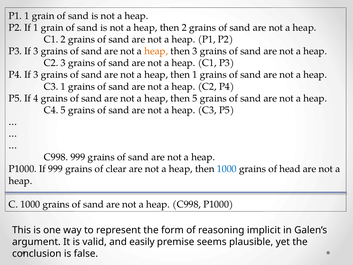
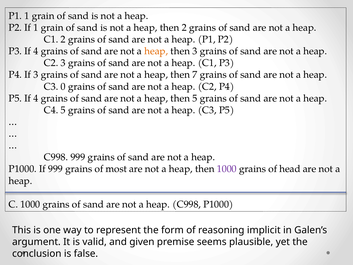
P3 If 3: 3 -> 4 (36, 51)
then 1: 1 -> 7 (195, 75)
C3 1: 1 -> 0 (63, 86)
clear: clear -> most (116, 169)
1000 colour: blue -> purple (227, 169)
easily: easily -> given (142, 242)
